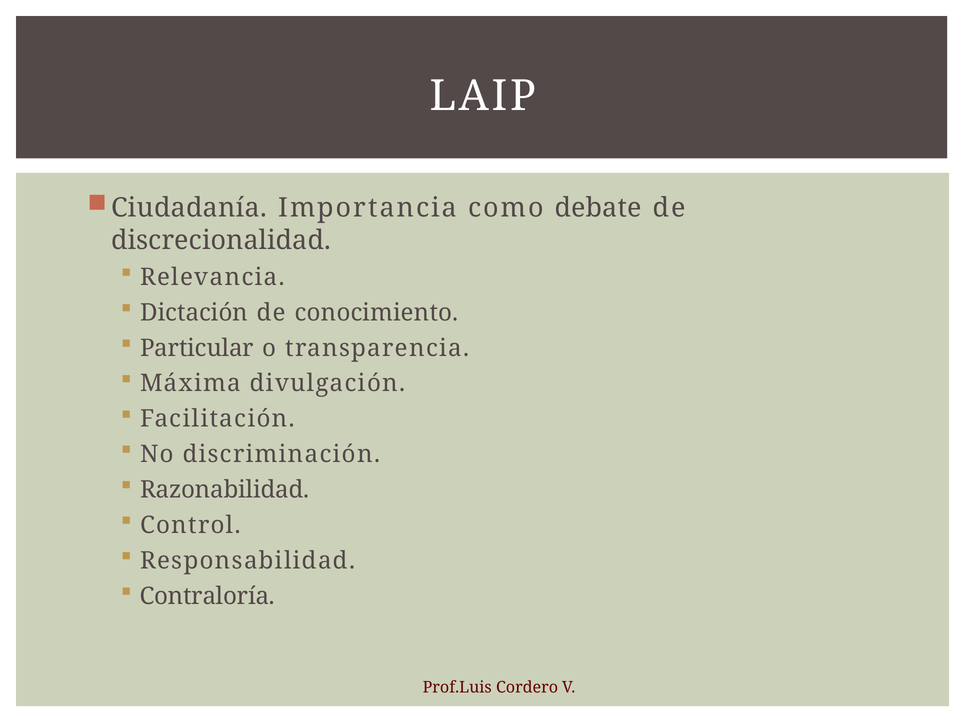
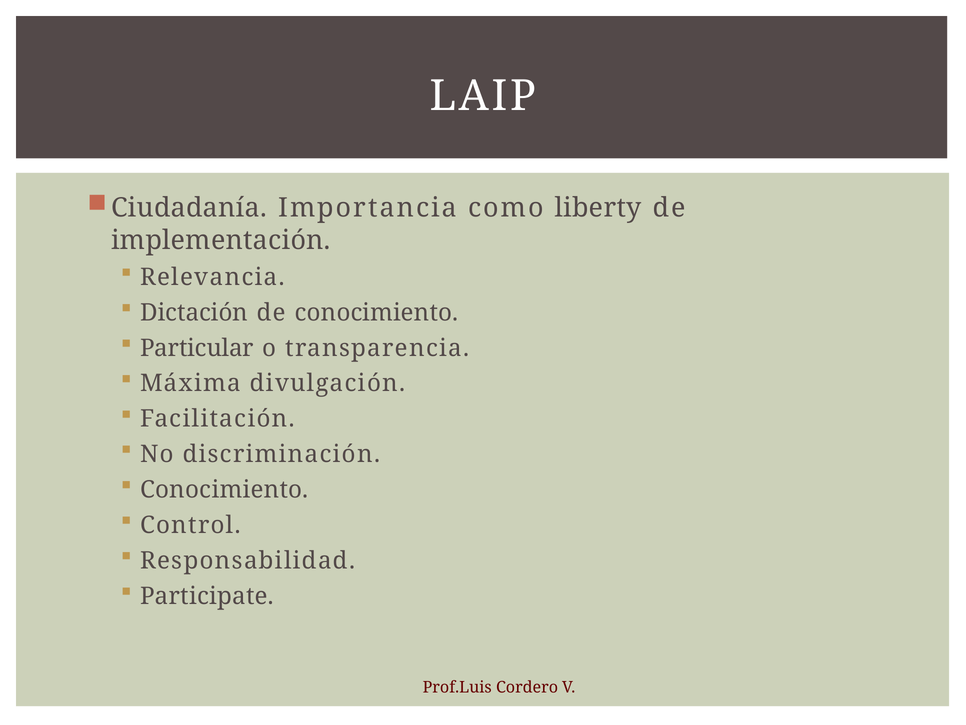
debate: debate -> liberty (598, 208)
discrecionalidad: discrecionalidad -> implementación (221, 240)
Razonabilidad: Razonabilidad -> Conocimiento (224, 489)
Contraloría: Contraloría -> Participate (207, 596)
